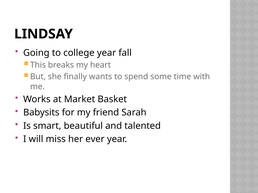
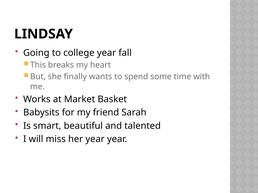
her ever: ever -> year (95, 139)
